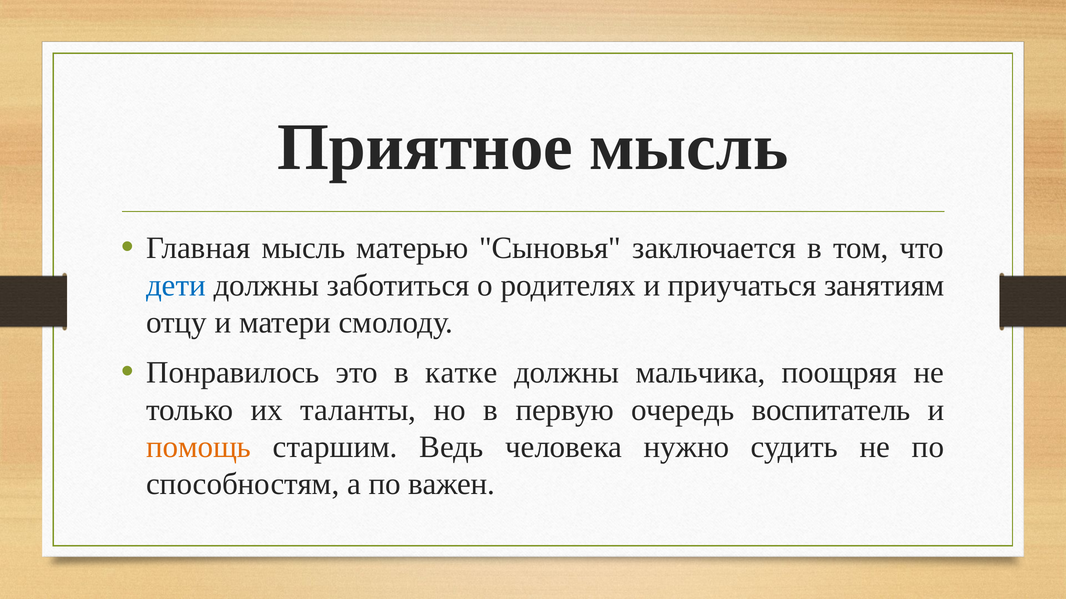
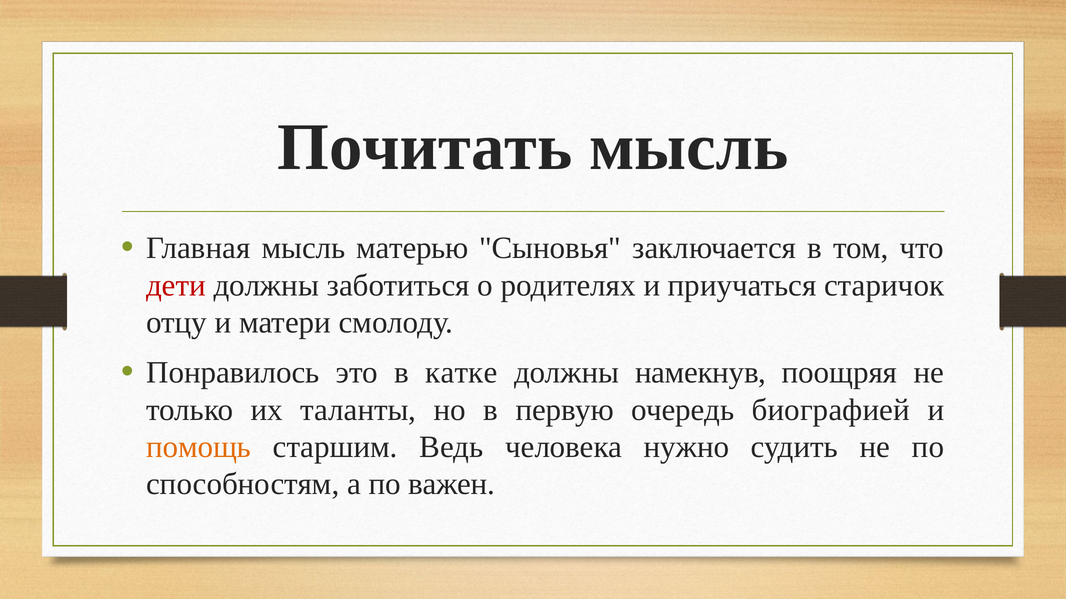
Приятное: Приятное -> Почитать (425, 148)
дети colour: blue -> red (176, 286)
занятиям: занятиям -> старичок (884, 286)
мальчика: мальчика -> намекнув (701, 373)
воспитатель: воспитатель -> биографией (831, 410)
